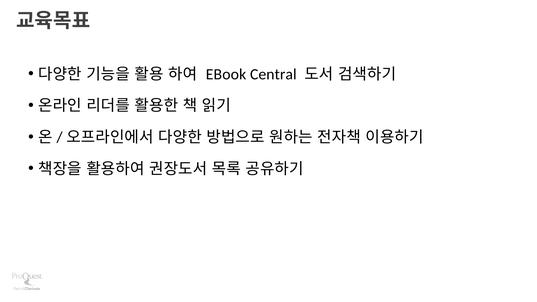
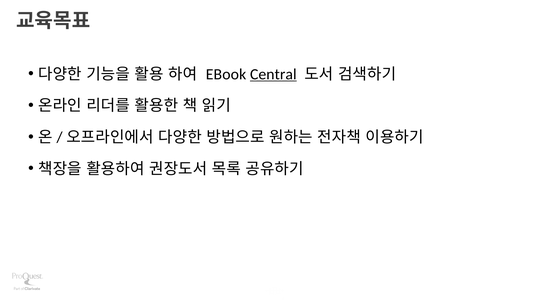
Central underline: none -> present (273, 74)
